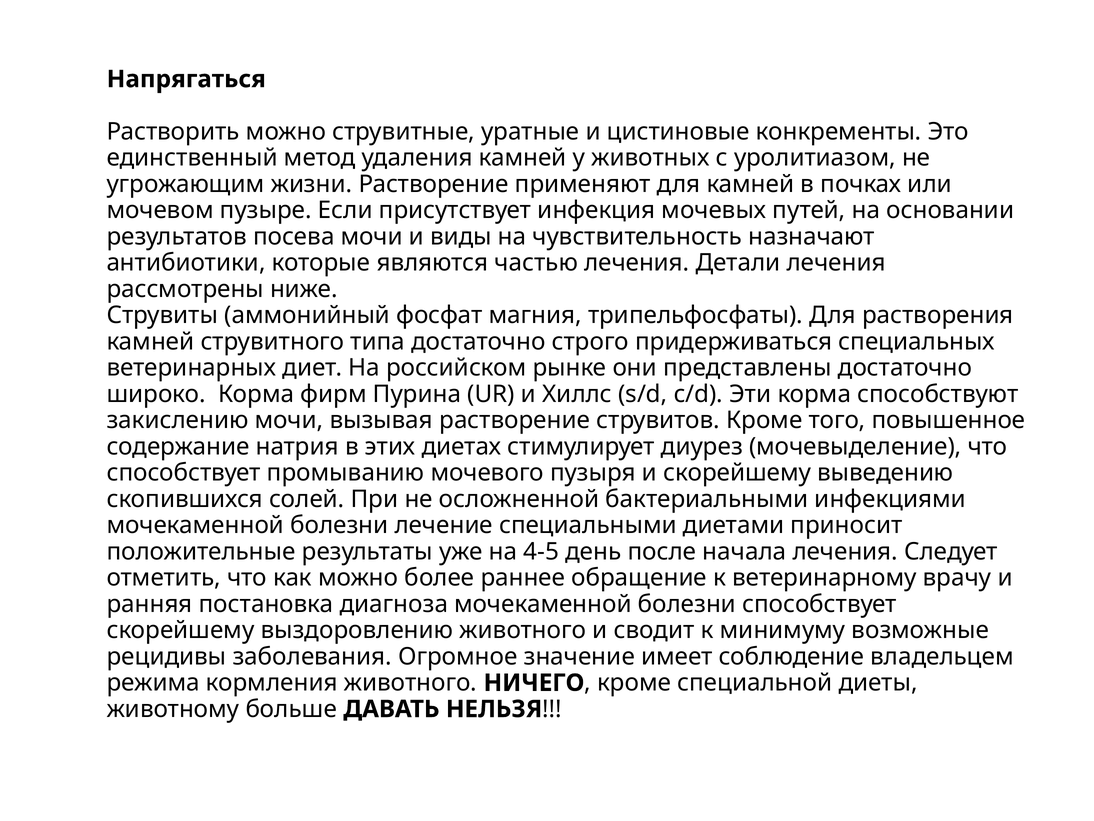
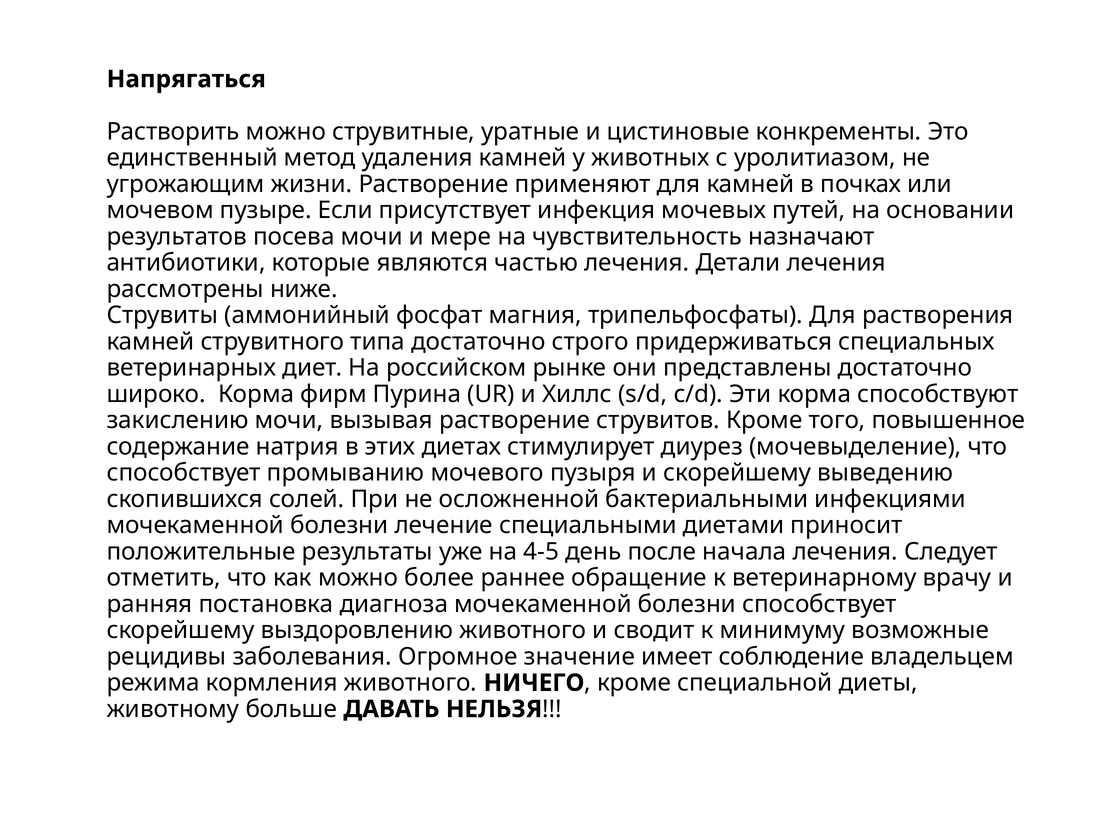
виды: виды -> мере (461, 237)
